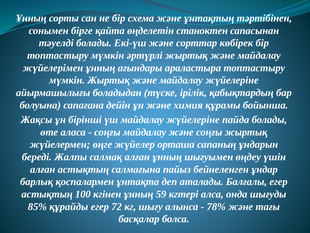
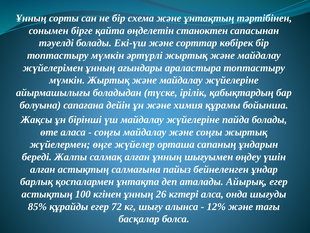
Балғалы: Балғалы -> Айырық (246, 181)
59: 59 -> 26 (161, 194)
78%: 78% -> 12% (216, 206)
